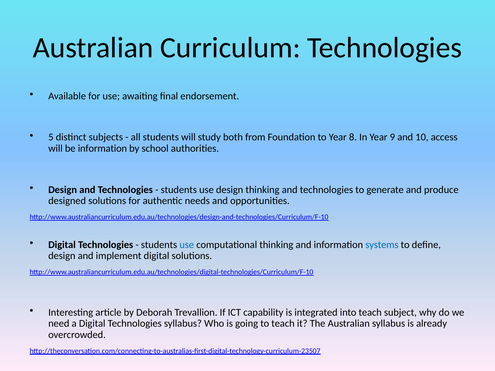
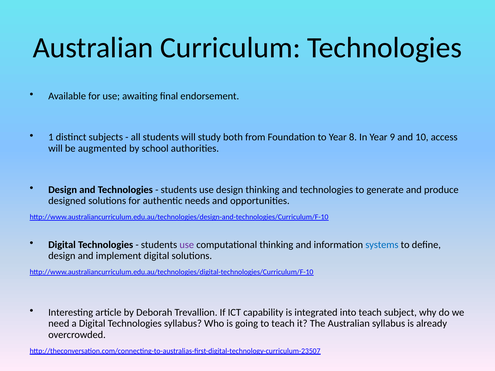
5: 5 -> 1 (51, 137)
be information: information -> augmented (102, 148)
use colour: blue -> purple (187, 245)
